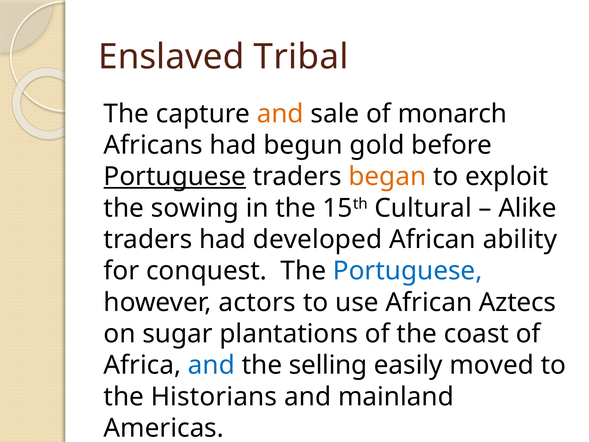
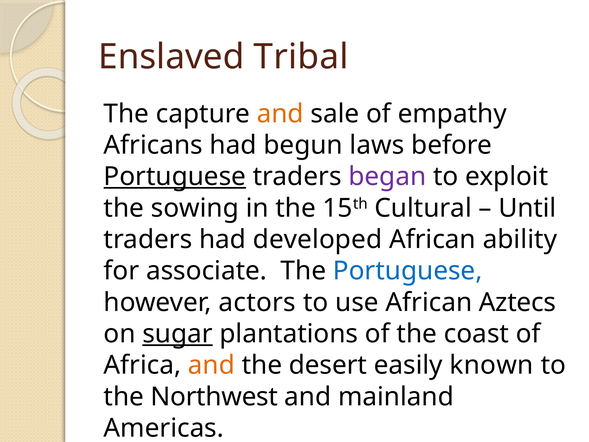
monarch: monarch -> empathy (452, 114)
gold: gold -> laws (377, 145)
began colour: orange -> purple (387, 177)
Alike: Alike -> Until (527, 208)
conquest: conquest -> associate (207, 271)
sugar underline: none -> present (178, 334)
and colour: blue -> orange (211, 365)
selling: selling -> desert (328, 365)
moved: moved -> known (491, 365)
Historians: Historians -> Northwest (214, 396)
